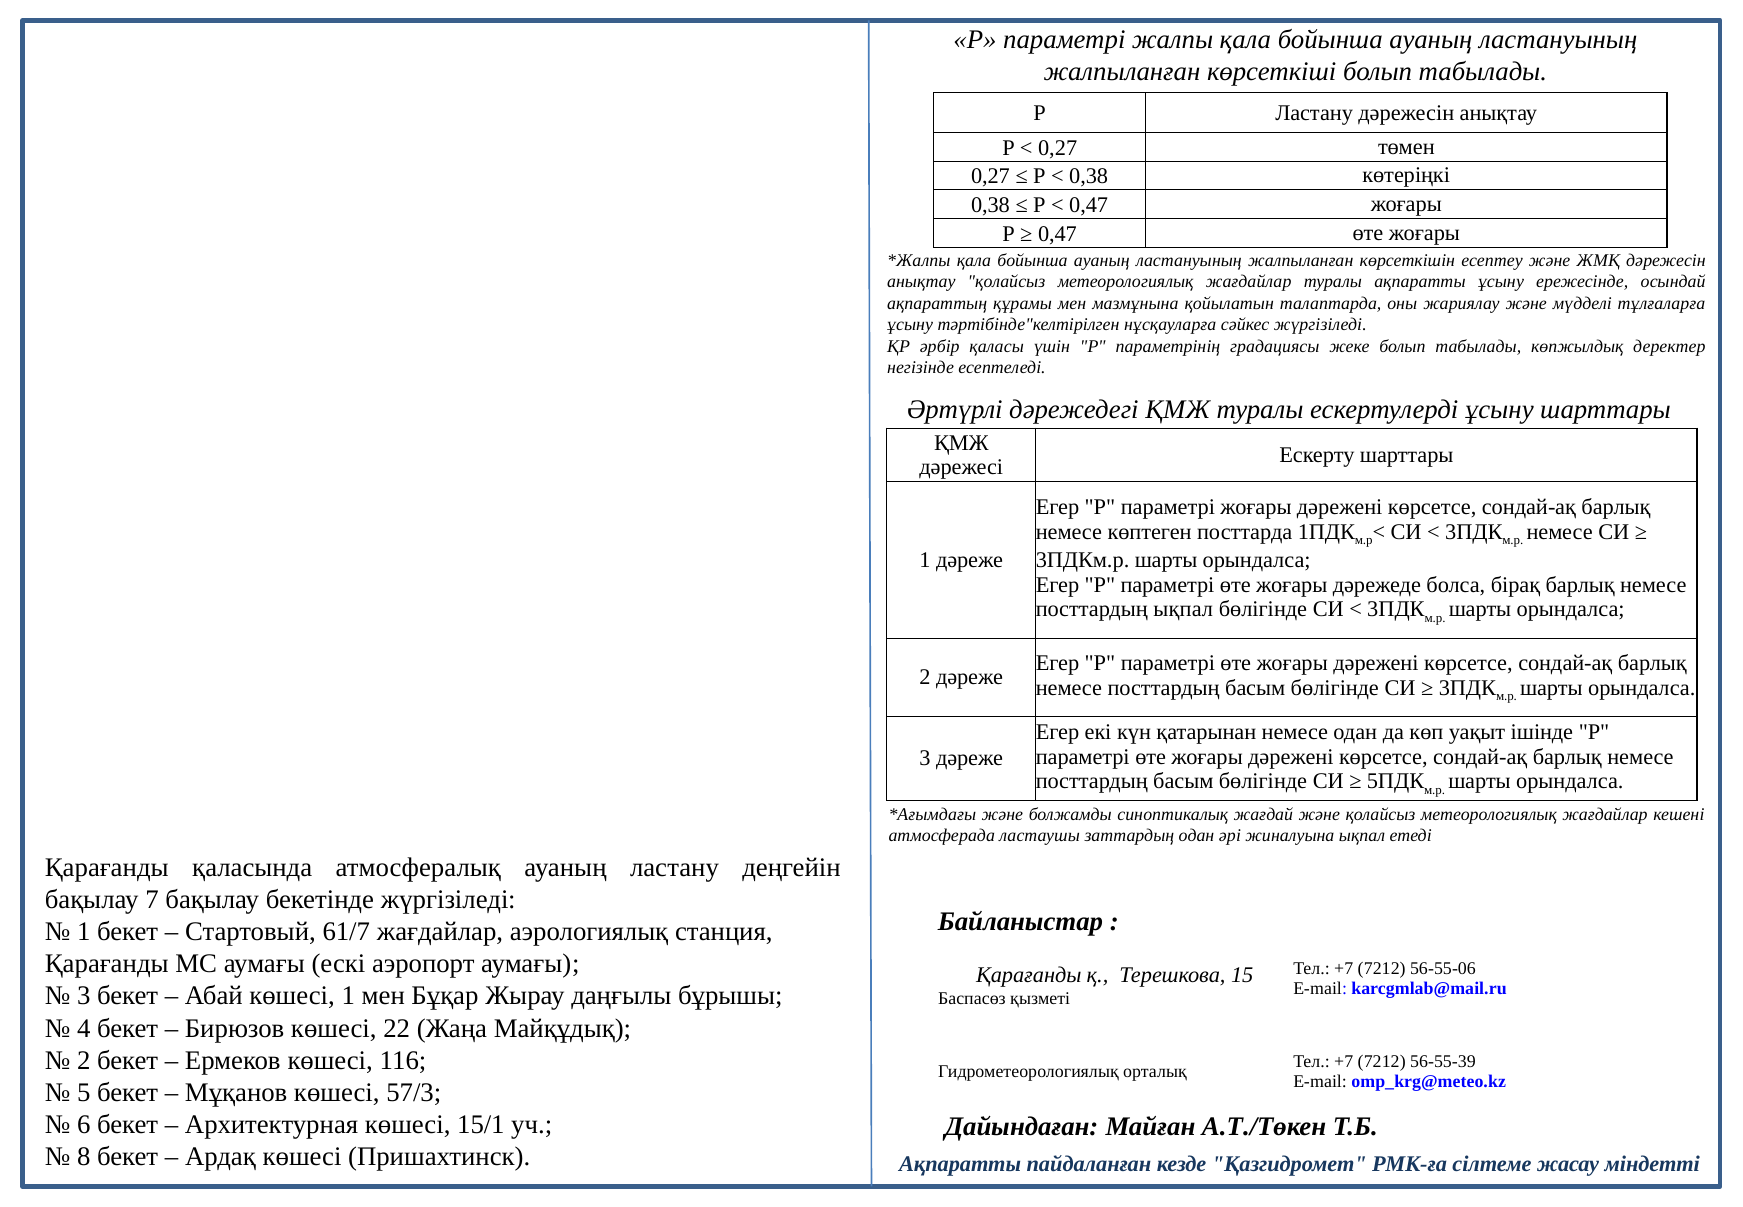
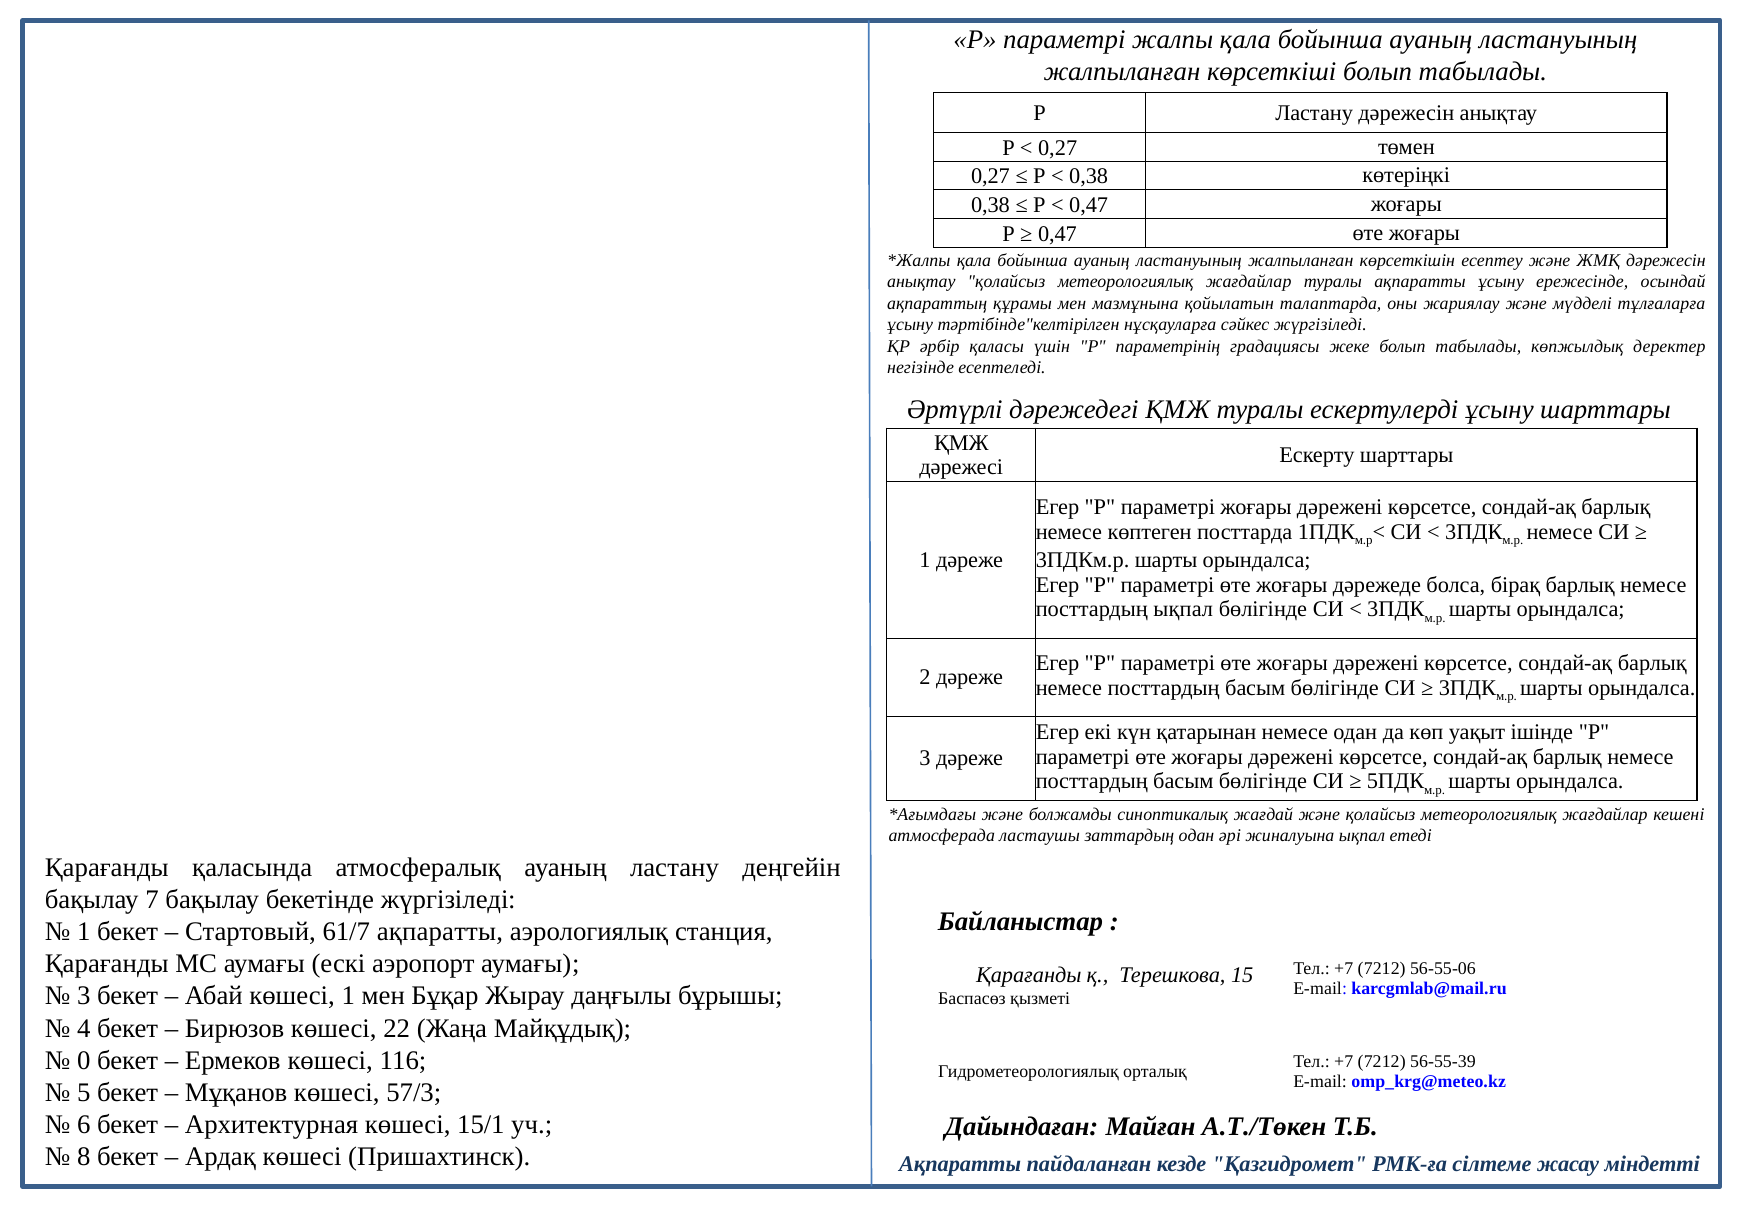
61/7 жағдайлар: жағдайлар -> ақпаратты (440, 931)
2: 2 -> 0 (84, 1060)
